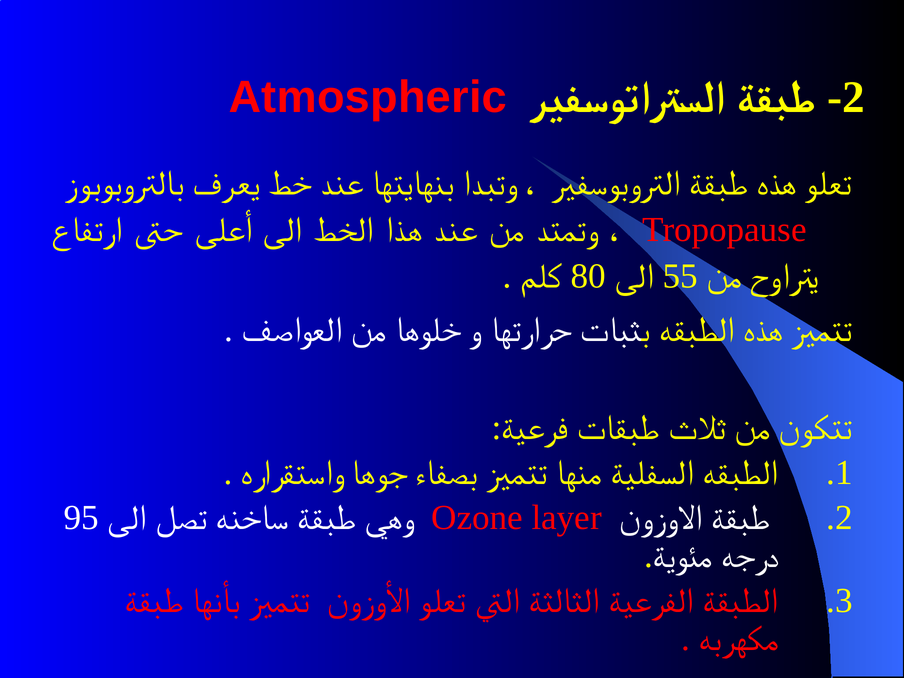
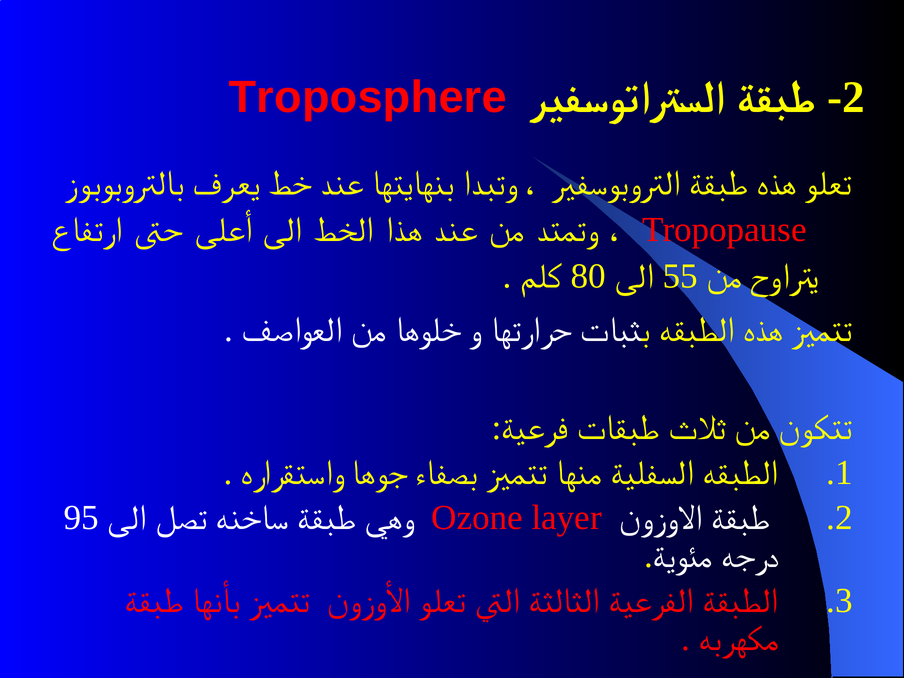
Atmospheric: Atmospheric -> Troposphere (368, 97)
